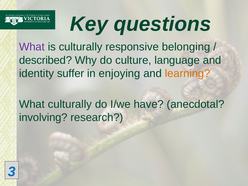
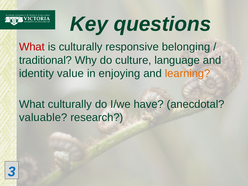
What colour: purple -> red (32, 47)
described: described -> traditional (45, 60)
suffer: suffer -> value (70, 73)
involving: involving -> valuable (43, 118)
